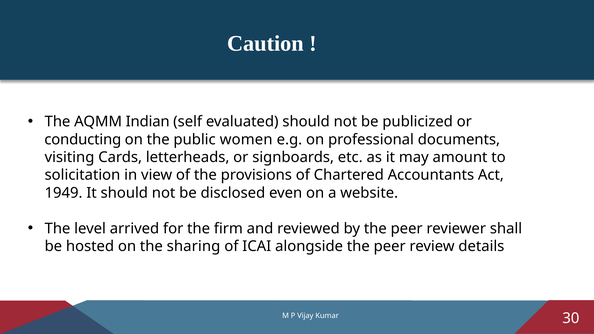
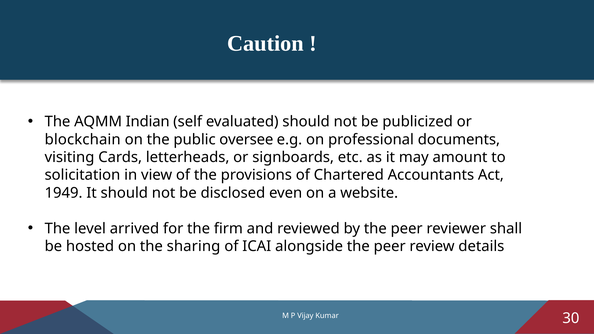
conducting: conducting -> blockchain (83, 140)
women: women -> oversee (246, 140)
